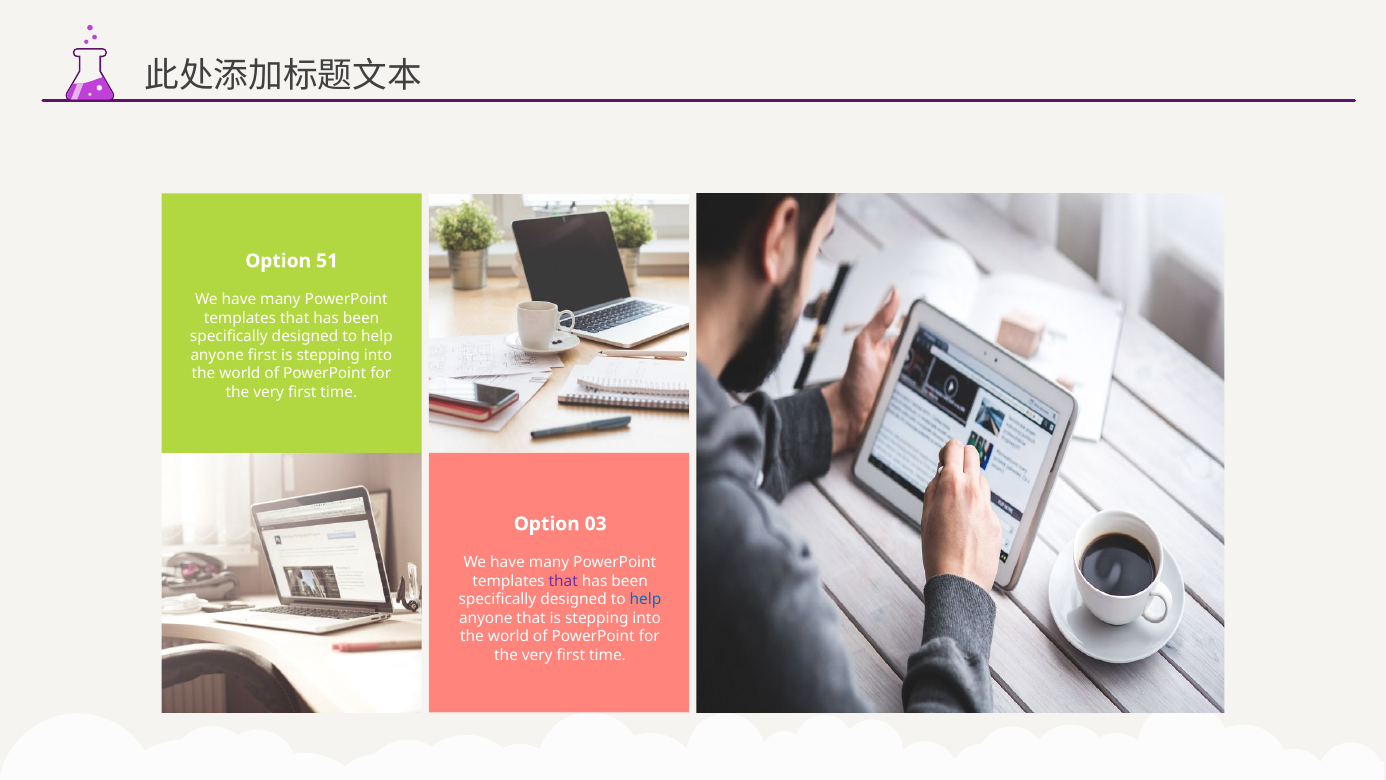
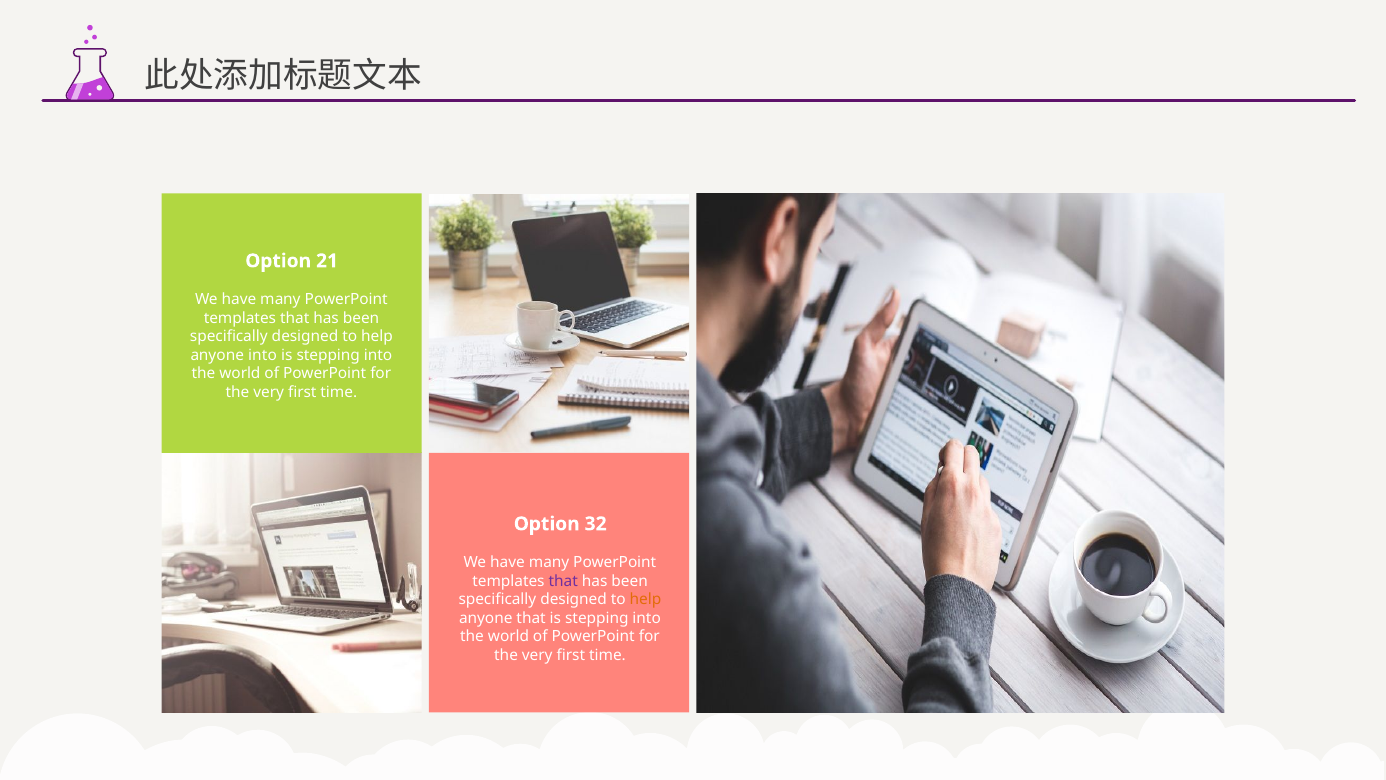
51: 51 -> 21 (327, 261)
anyone first: first -> into (262, 355)
03: 03 -> 32 (596, 524)
help colour: blue -> orange (646, 600)
